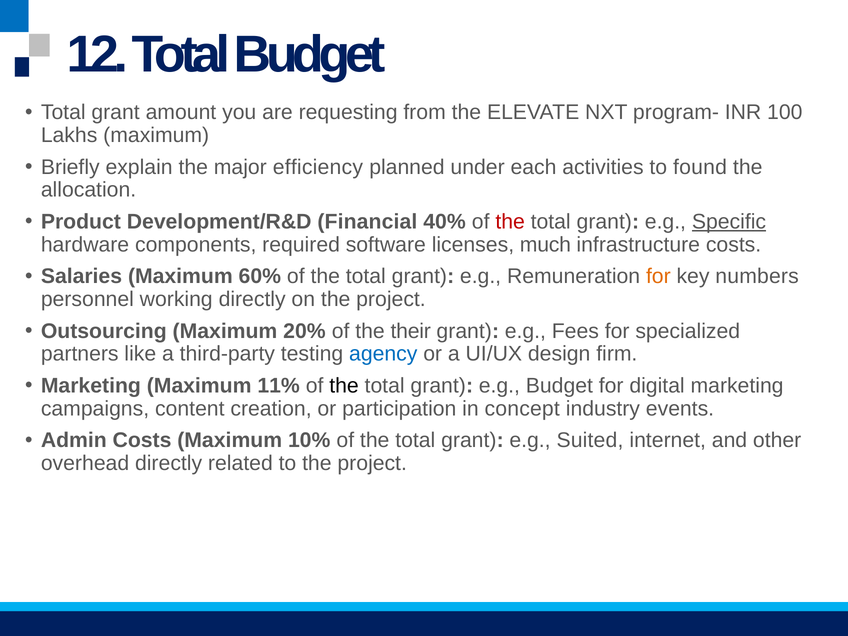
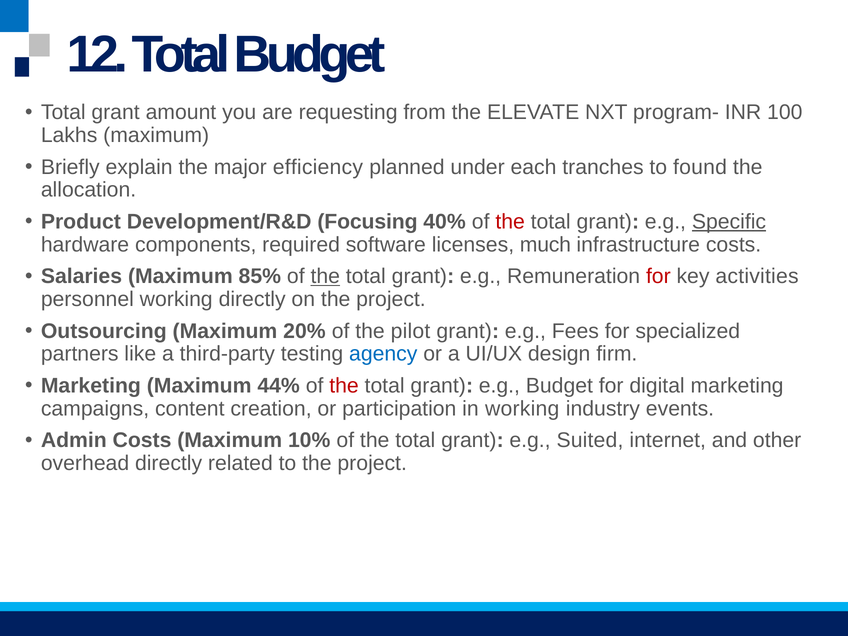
activities: activities -> tranches (603, 167)
Financial: Financial -> Focusing (367, 222)
60%: 60% -> 85% (260, 276)
the underline: none -> present (325, 276)
for colour: orange -> red (658, 276)
numbers: numbers -> activities (757, 276)
their: their -> pilot (411, 331)
11%: 11% -> 44% (279, 386)
the colour: black -> red (344, 386)
in concept: concept -> working (522, 409)
